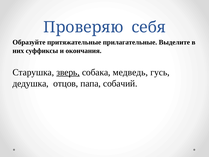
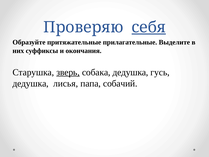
себя underline: none -> present (149, 27)
собака медведь: медведь -> дедушка (130, 72)
отцов: отцов -> лисья (66, 83)
